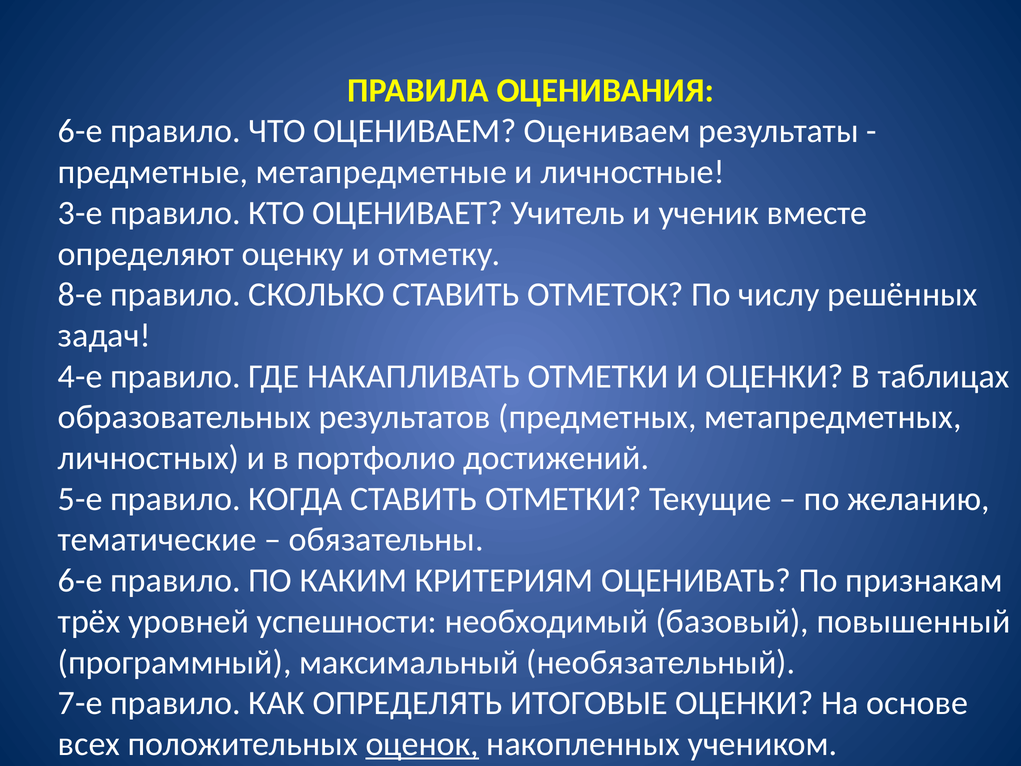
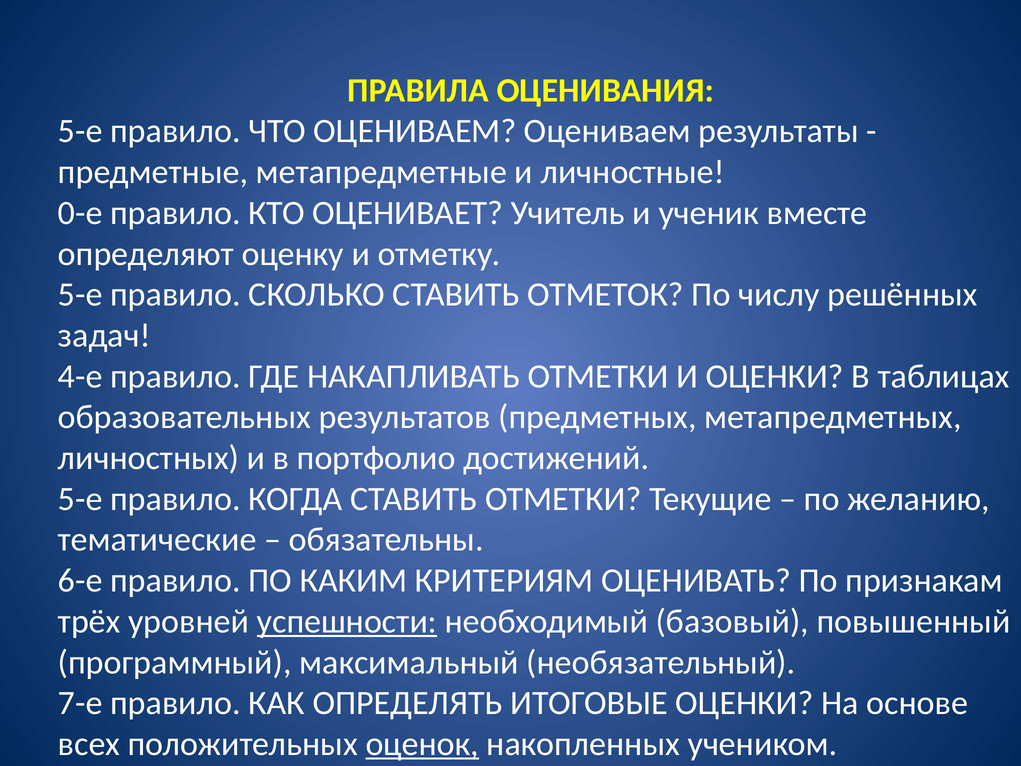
6-е: 6-е -> 5-е (80, 131)
3-е: 3-е -> 0-е (80, 213)
8-е: 8-е -> 5-е (80, 295)
успешности underline: none -> present (347, 621)
